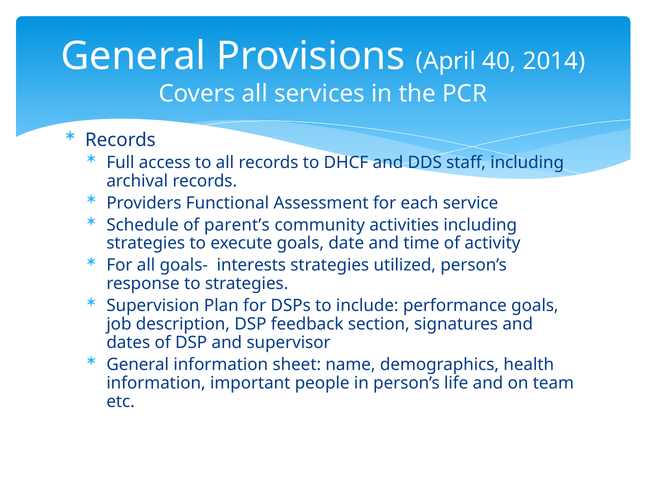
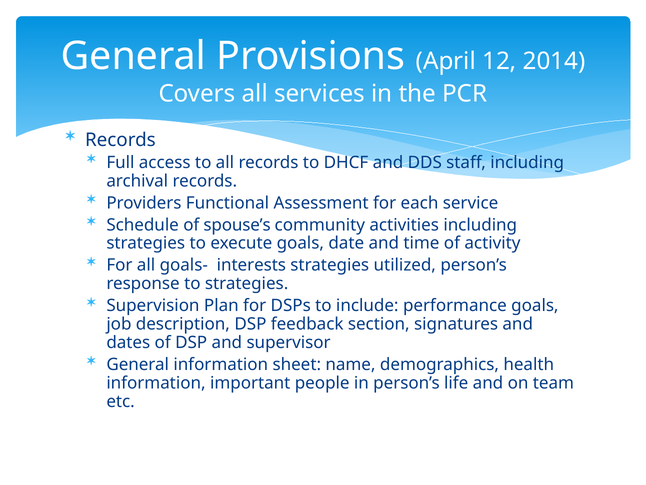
40: 40 -> 12 (499, 61)
parent’s: parent’s -> spouse’s (237, 225)
